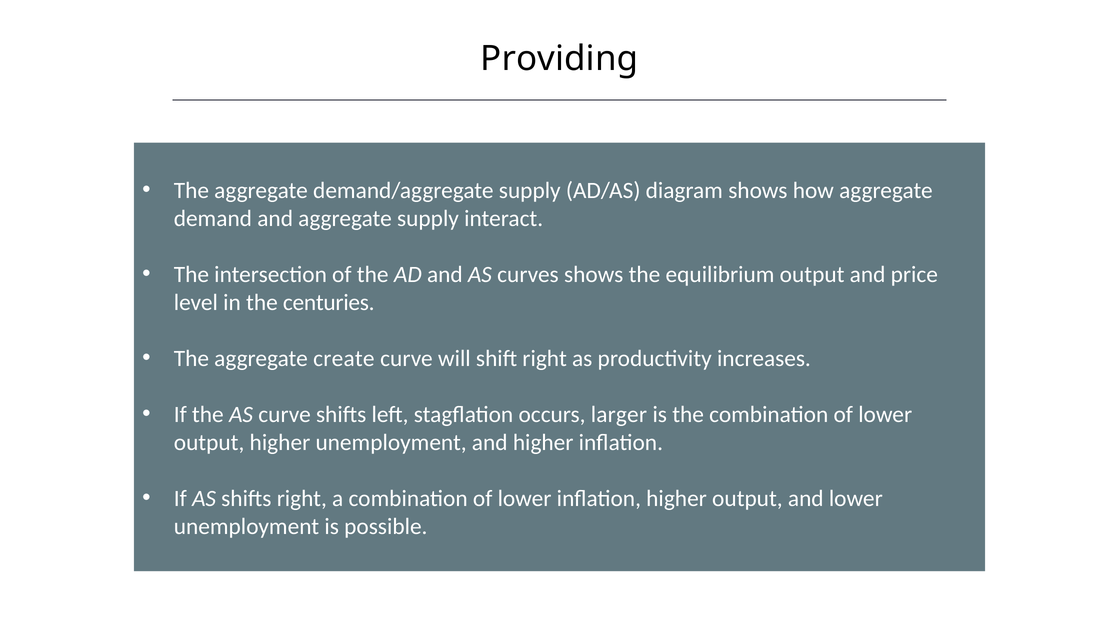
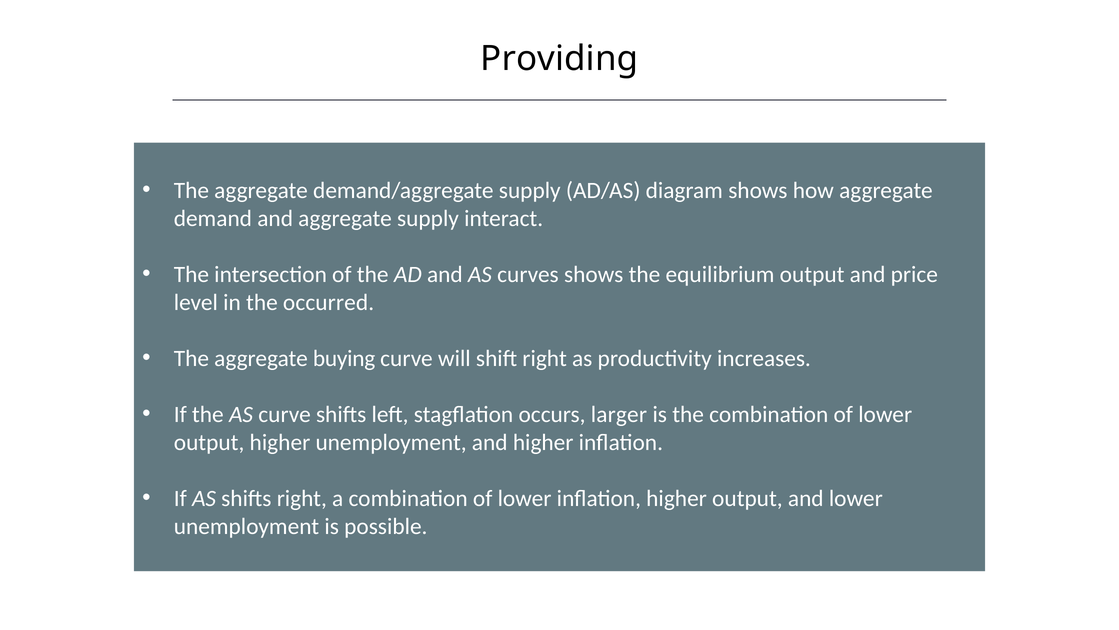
centuries: centuries -> occurred (329, 302)
create: create -> buying (344, 358)
